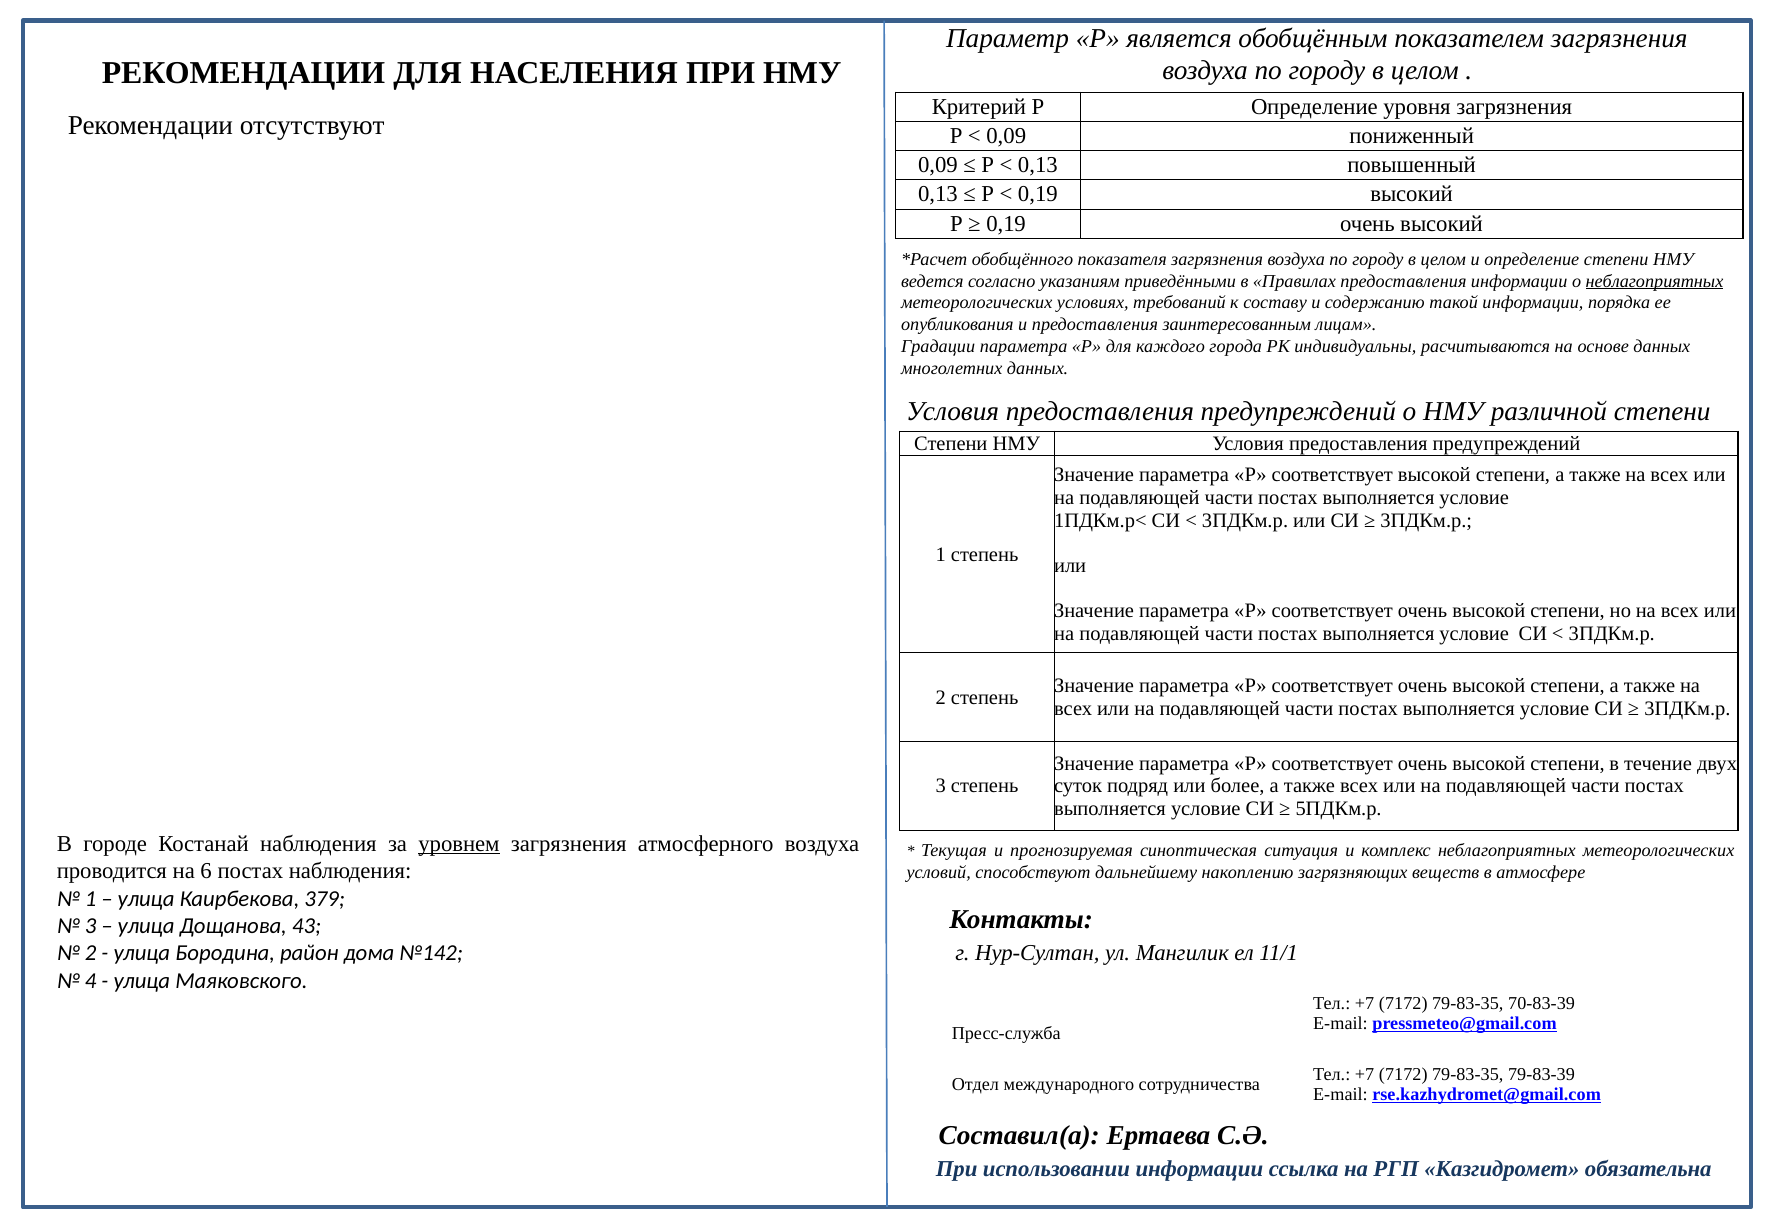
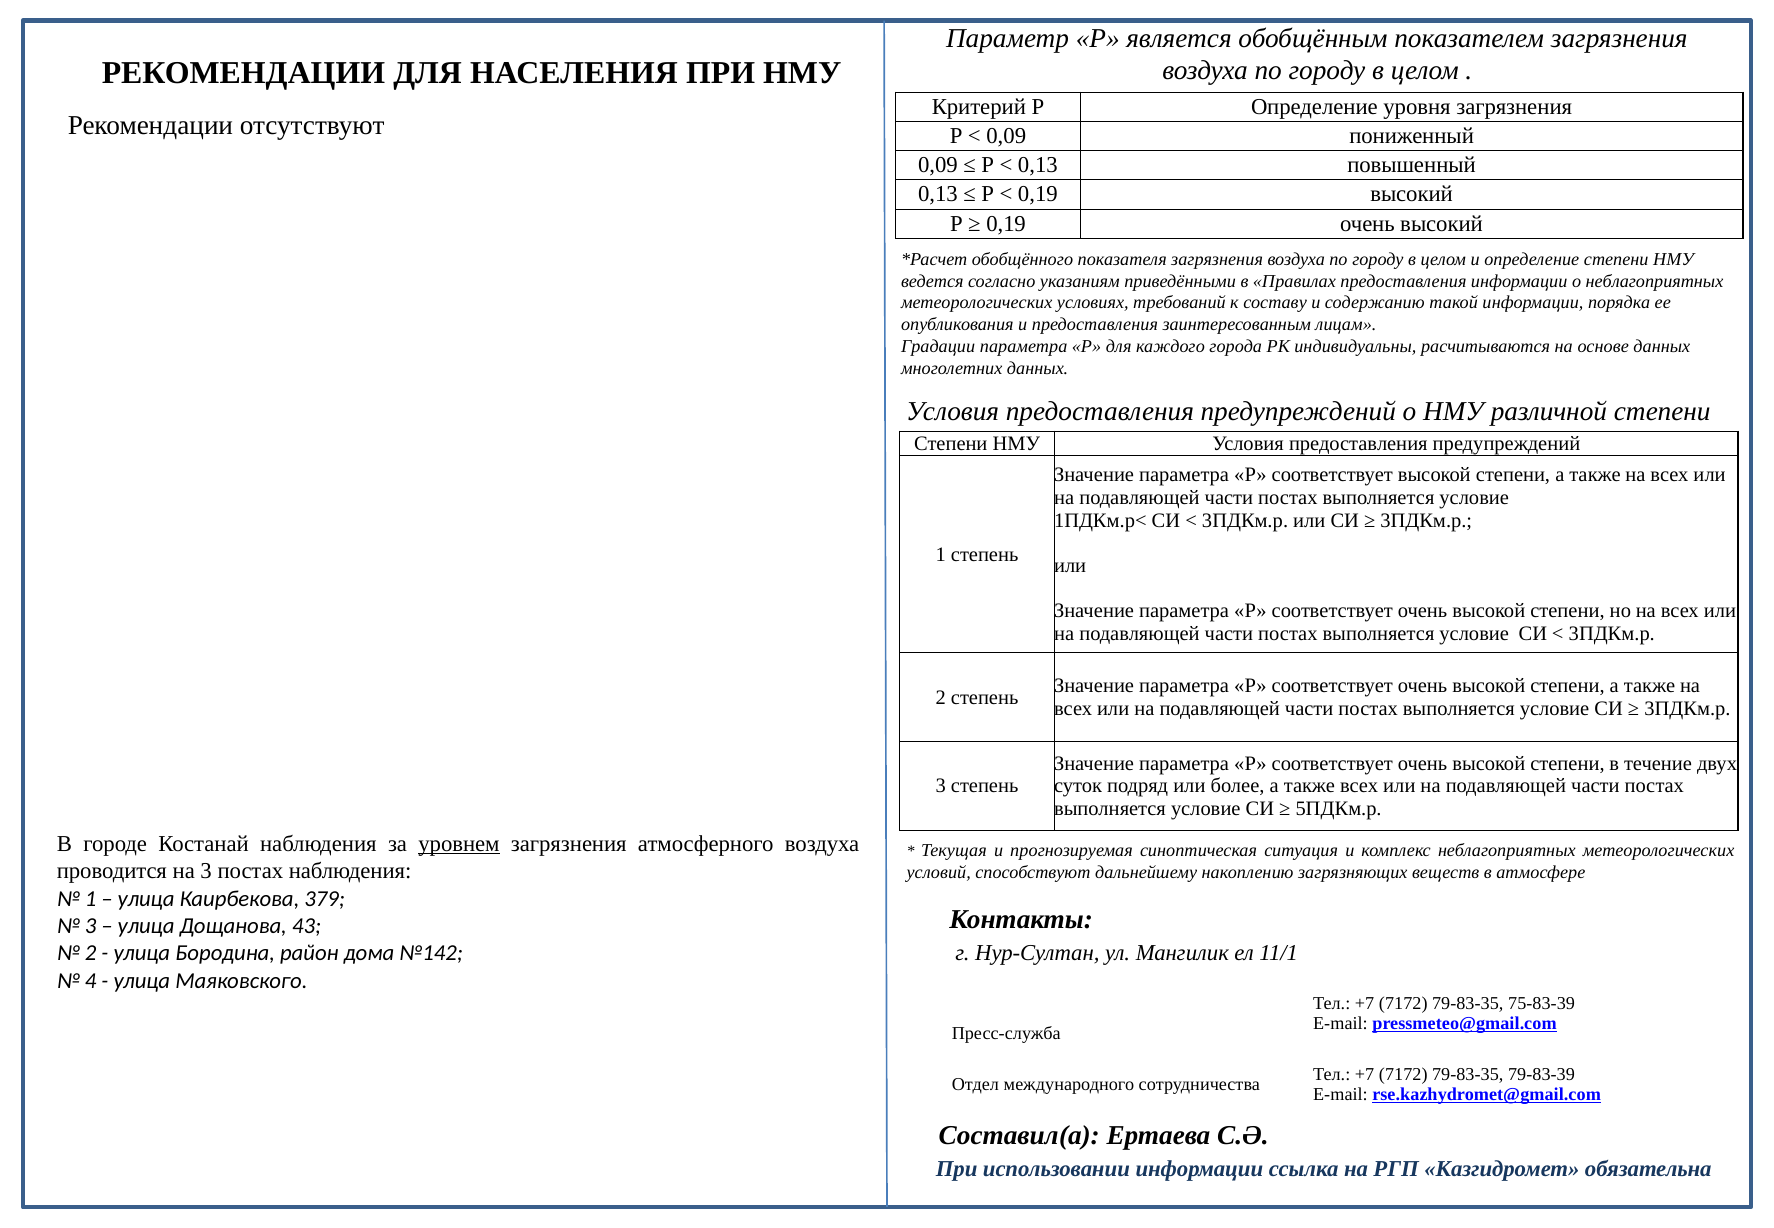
неблагоприятных underline: present -> none (1654, 281)
на 6: 6 -> 3 (206, 871)
70-83-39: 70-83-39 -> 75-83-39 (1542, 1003)
